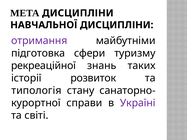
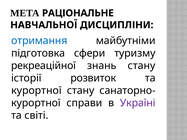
МЕТА ДИСЦИПЛІНИ: ДИСЦИПЛІНИ -> РАЦІОНАЛЬНЕ (78, 13)
отримання colour: purple -> blue (39, 41)
знань таких: таких -> стану (142, 66)
типологія: типологія -> курортної (36, 91)
